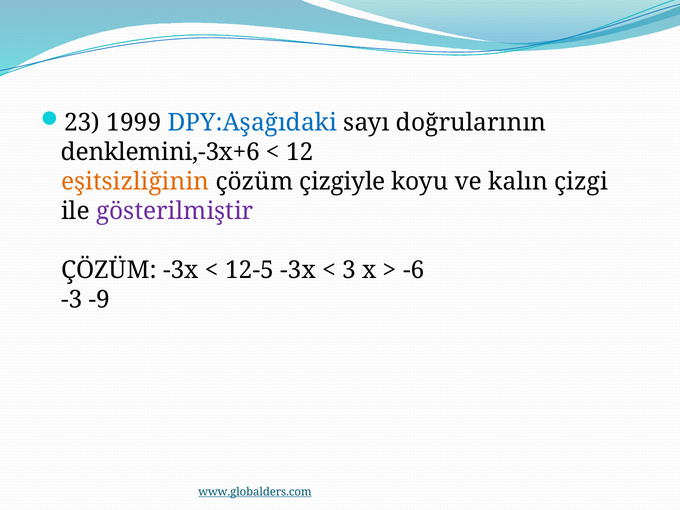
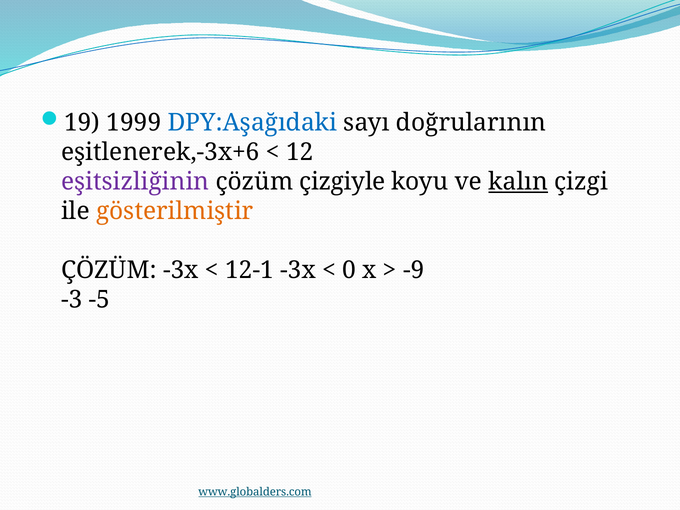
23: 23 -> 19 (82, 123)
denklemini,-3x+6: denklemini,-3x+6 -> eşitlenerek,-3x+6 (160, 152)
eşitsizliğinin colour: orange -> purple (135, 182)
kalın underline: none -> present (518, 182)
gösterilmiştir colour: purple -> orange (175, 211)
12-5: 12-5 -> 12-1 (249, 270)
3: 3 -> 0 (349, 270)
-6: -6 -> -9 (414, 270)
-9: -9 -> -5 (99, 300)
